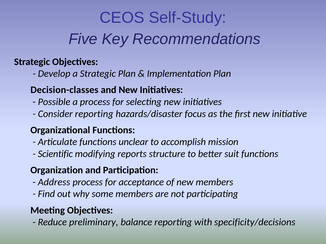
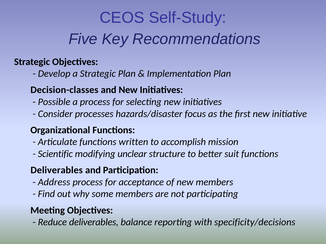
Consider reporting: reporting -> processes (94, 114)
unclear: unclear -> written (133, 142)
reports: reports -> unclear (132, 154)
Organization: Organization -> Deliverables (57, 170)
Reduce preliminary: preliminary -> deliverables (94, 223)
